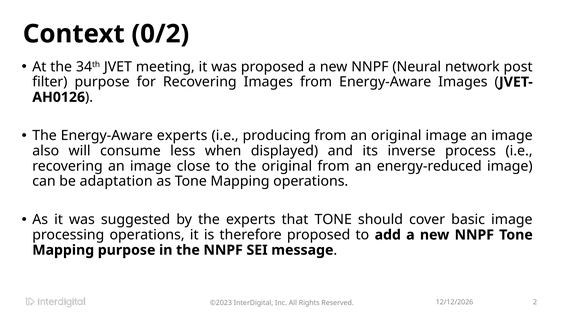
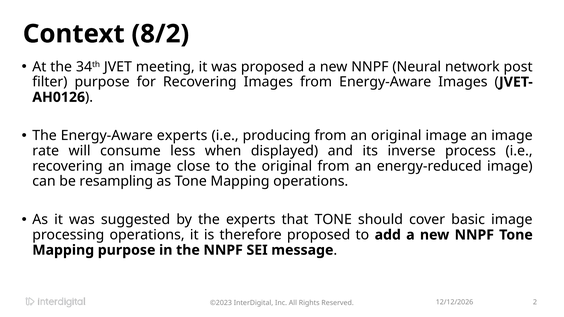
0/2: 0/2 -> 8/2 (160, 34)
also: also -> rate (46, 151)
adaptation: adaptation -> resampling (116, 181)
